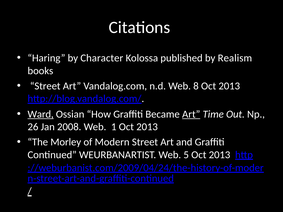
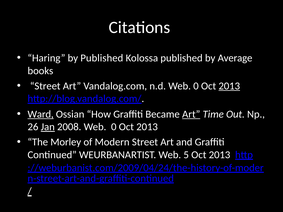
by Character: Character -> Published (102, 58)
Realism: Realism -> Average (235, 58)
n.d Web 8: 8 -> 0 (196, 86)
2013 underline: none -> present (229, 86)
Jan underline: none -> present (48, 127)
2008 Web 1: 1 -> 0 (114, 127)
